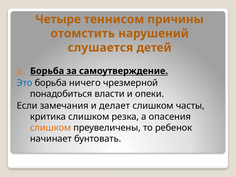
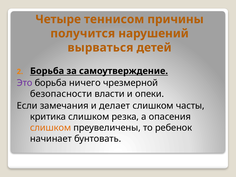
отомстить: отомстить -> получится (83, 33)
слушается: слушается -> вырваться (100, 48)
Это colour: blue -> purple (25, 83)
понадобиться: понадобиться -> безопасности (61, 94)
